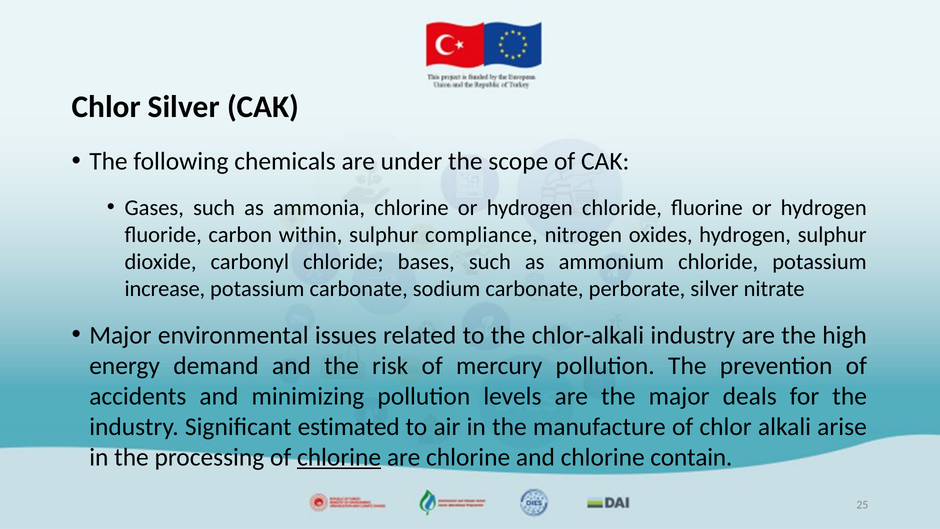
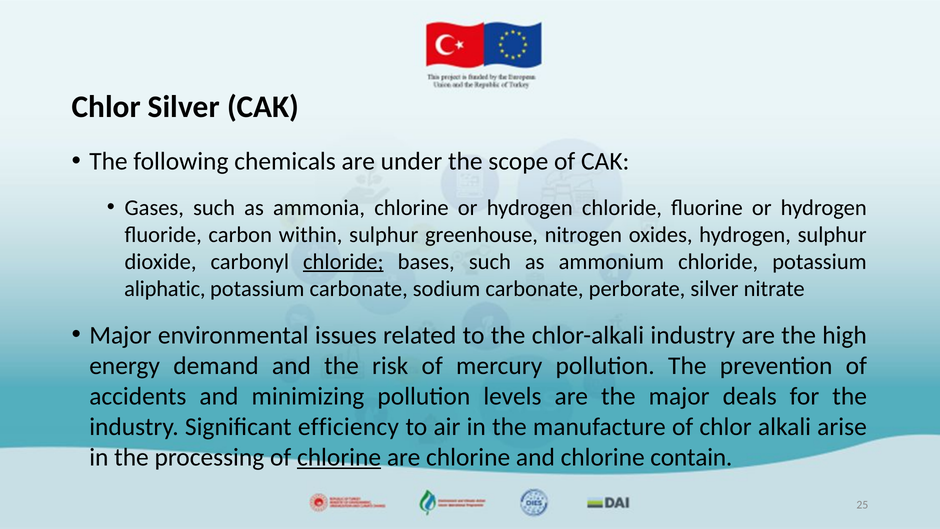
compliance: compliance -> greenhouse (482, 235)
chloride underline: none -> present (343, 262)
increase: increase -> aliphatic (165, 289)
estimated: estimated -> efficiency (348, 427)
